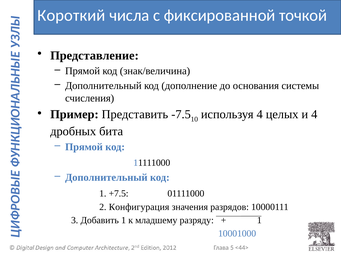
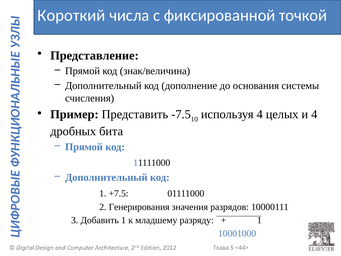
Конфигурация: Конфигурация -> Генерирования (139, 207)
